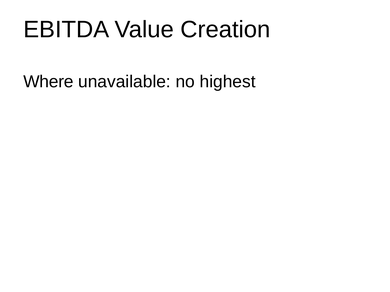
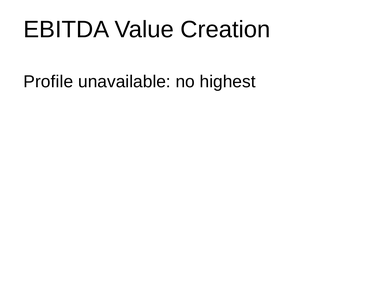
Where: Where -> Profile (48, 82)
